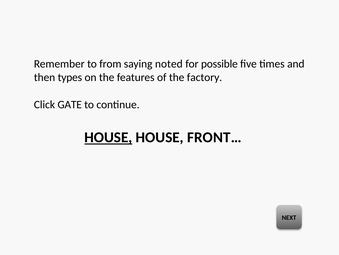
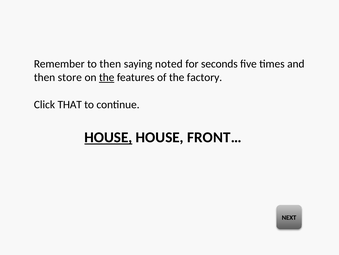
to from: from -> then (110, 64)
possible: possible -> seconds (219, 64)
types: types -> store (70, 77)
the underline: none -> present (107, 77)
GATE: GATE -> THAT (70, 104)
